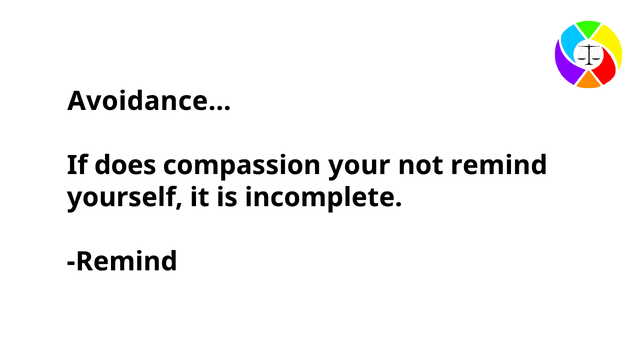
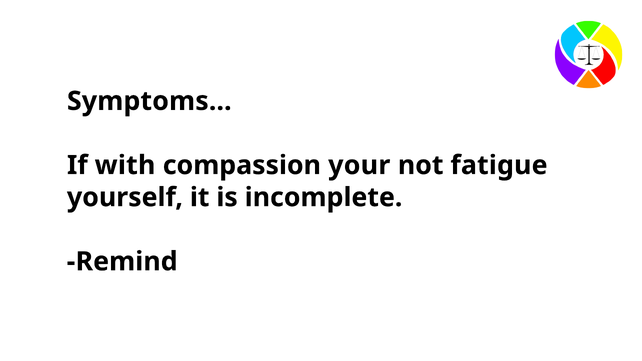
Avoidance…: Avoidance… -> Symptoms… (149, 101)
does: does -> with (125, 165)
not remind: remind -> fatigue (499, 165)
